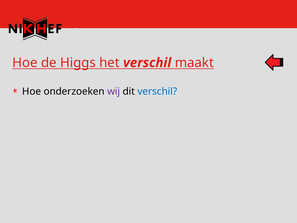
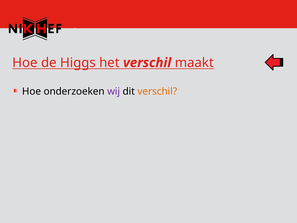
verschil colour: blue -> orange (157, 91)
